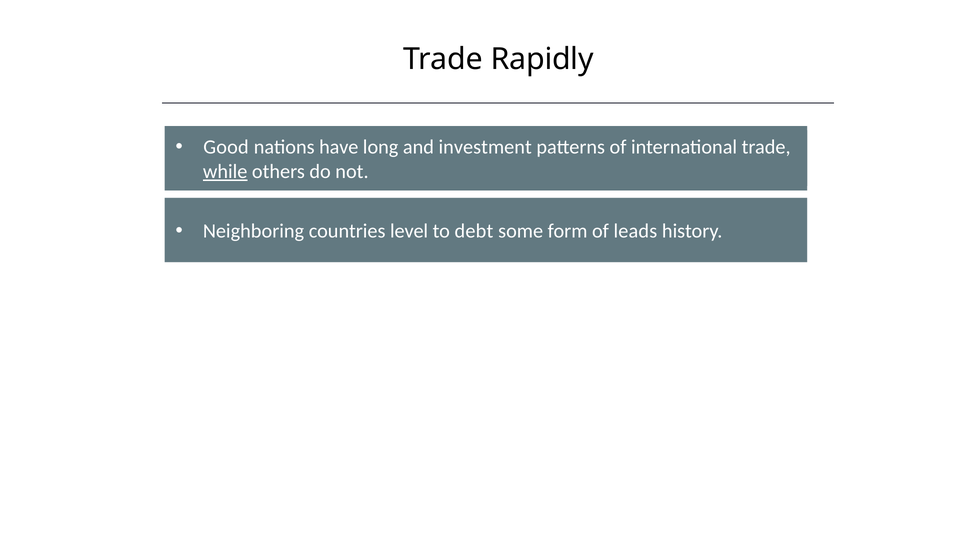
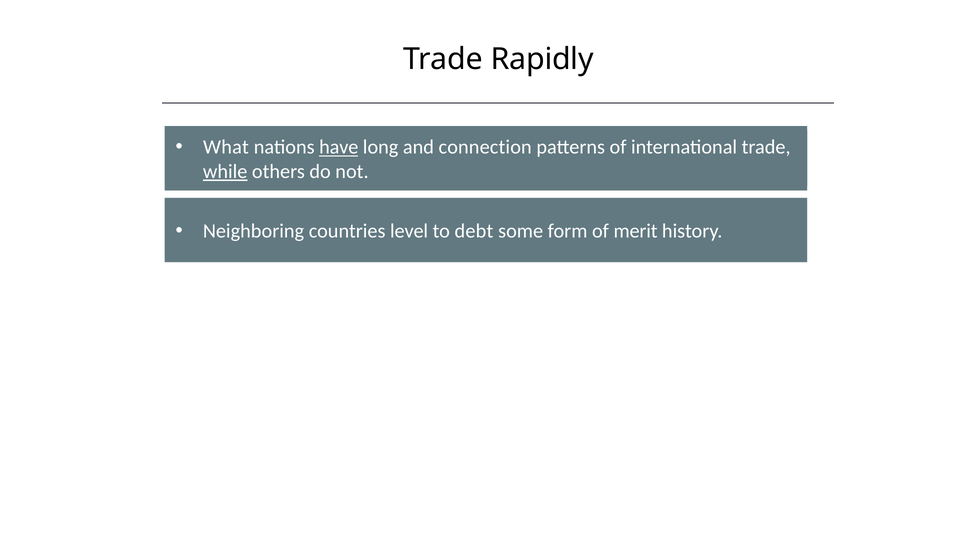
Good: Good -> What (226, 147)
have underline: none -> present (339, 147)
investment: investment -> connection (485, 147)
leads: leads -> merit (636, 231)
